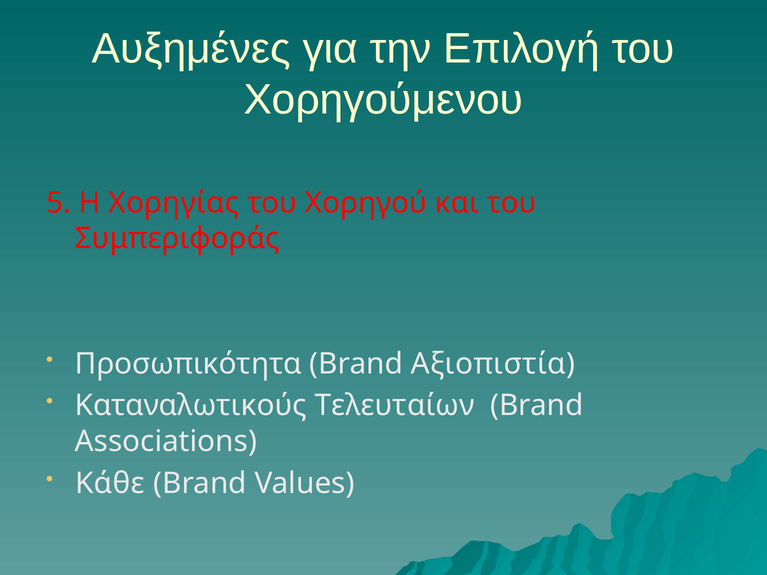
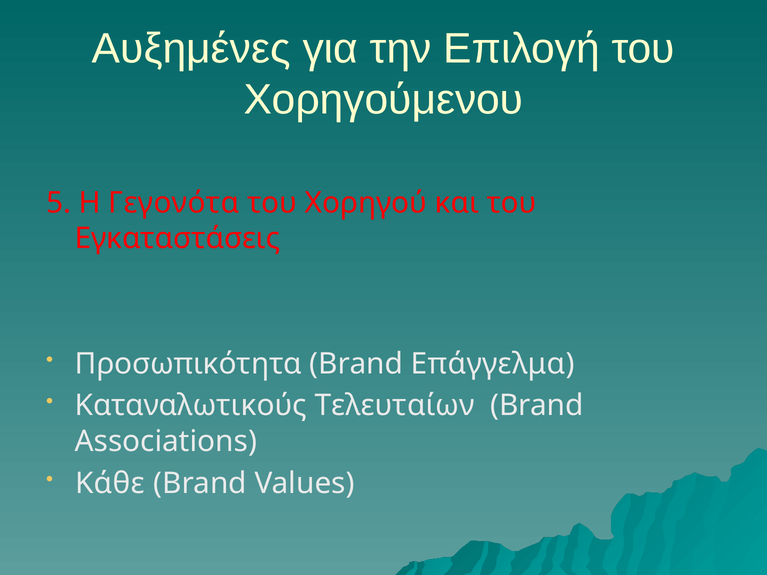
Χορηγίας: Χορηγίας -> Γεγονότα (174, 203)
Συμπεριφοράς: Συμπεριφοράς -> Εγκαταστάσεις (177, 239)
Αξιοπιστία: Αξιοπιστία -> Επάγγελμα (493, 364)
